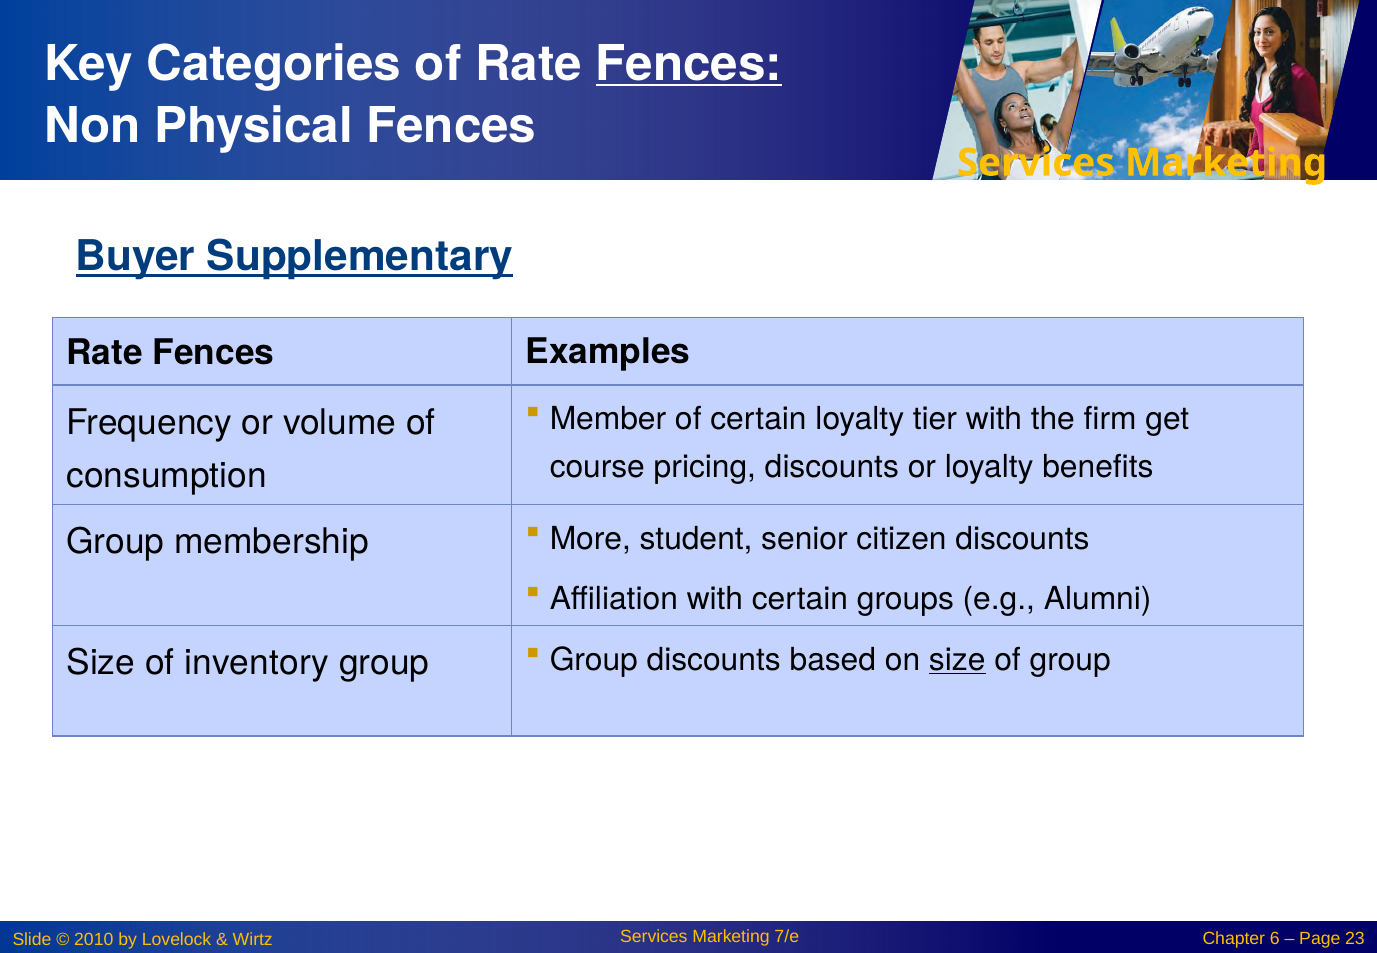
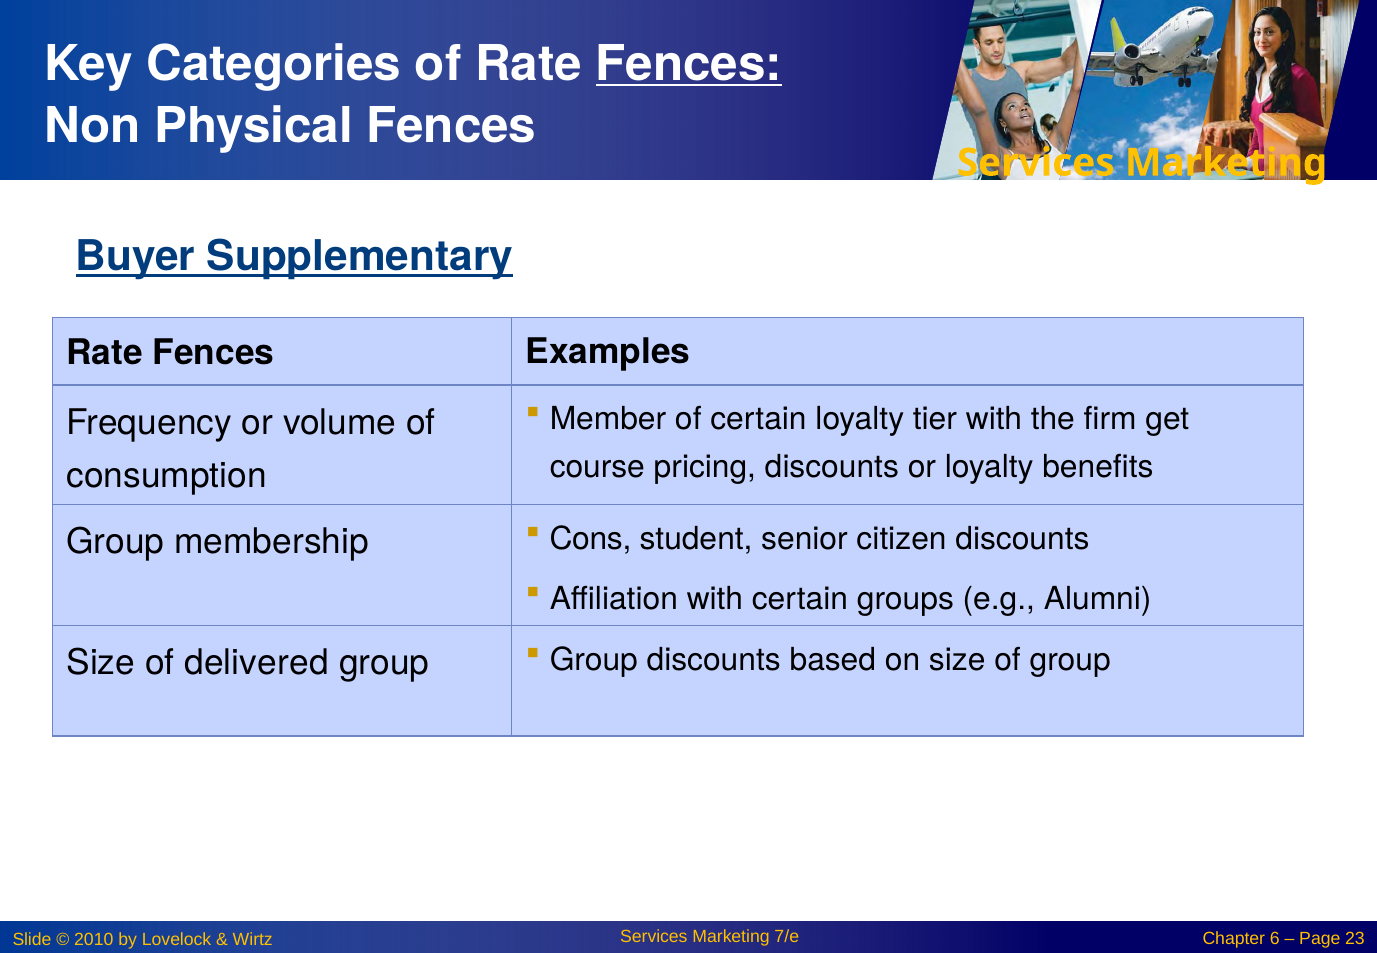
More: More -> Cons (590, 539)
inventory: inventory -> delivered (257, 664)
size underline: present -> none (957, 660)
